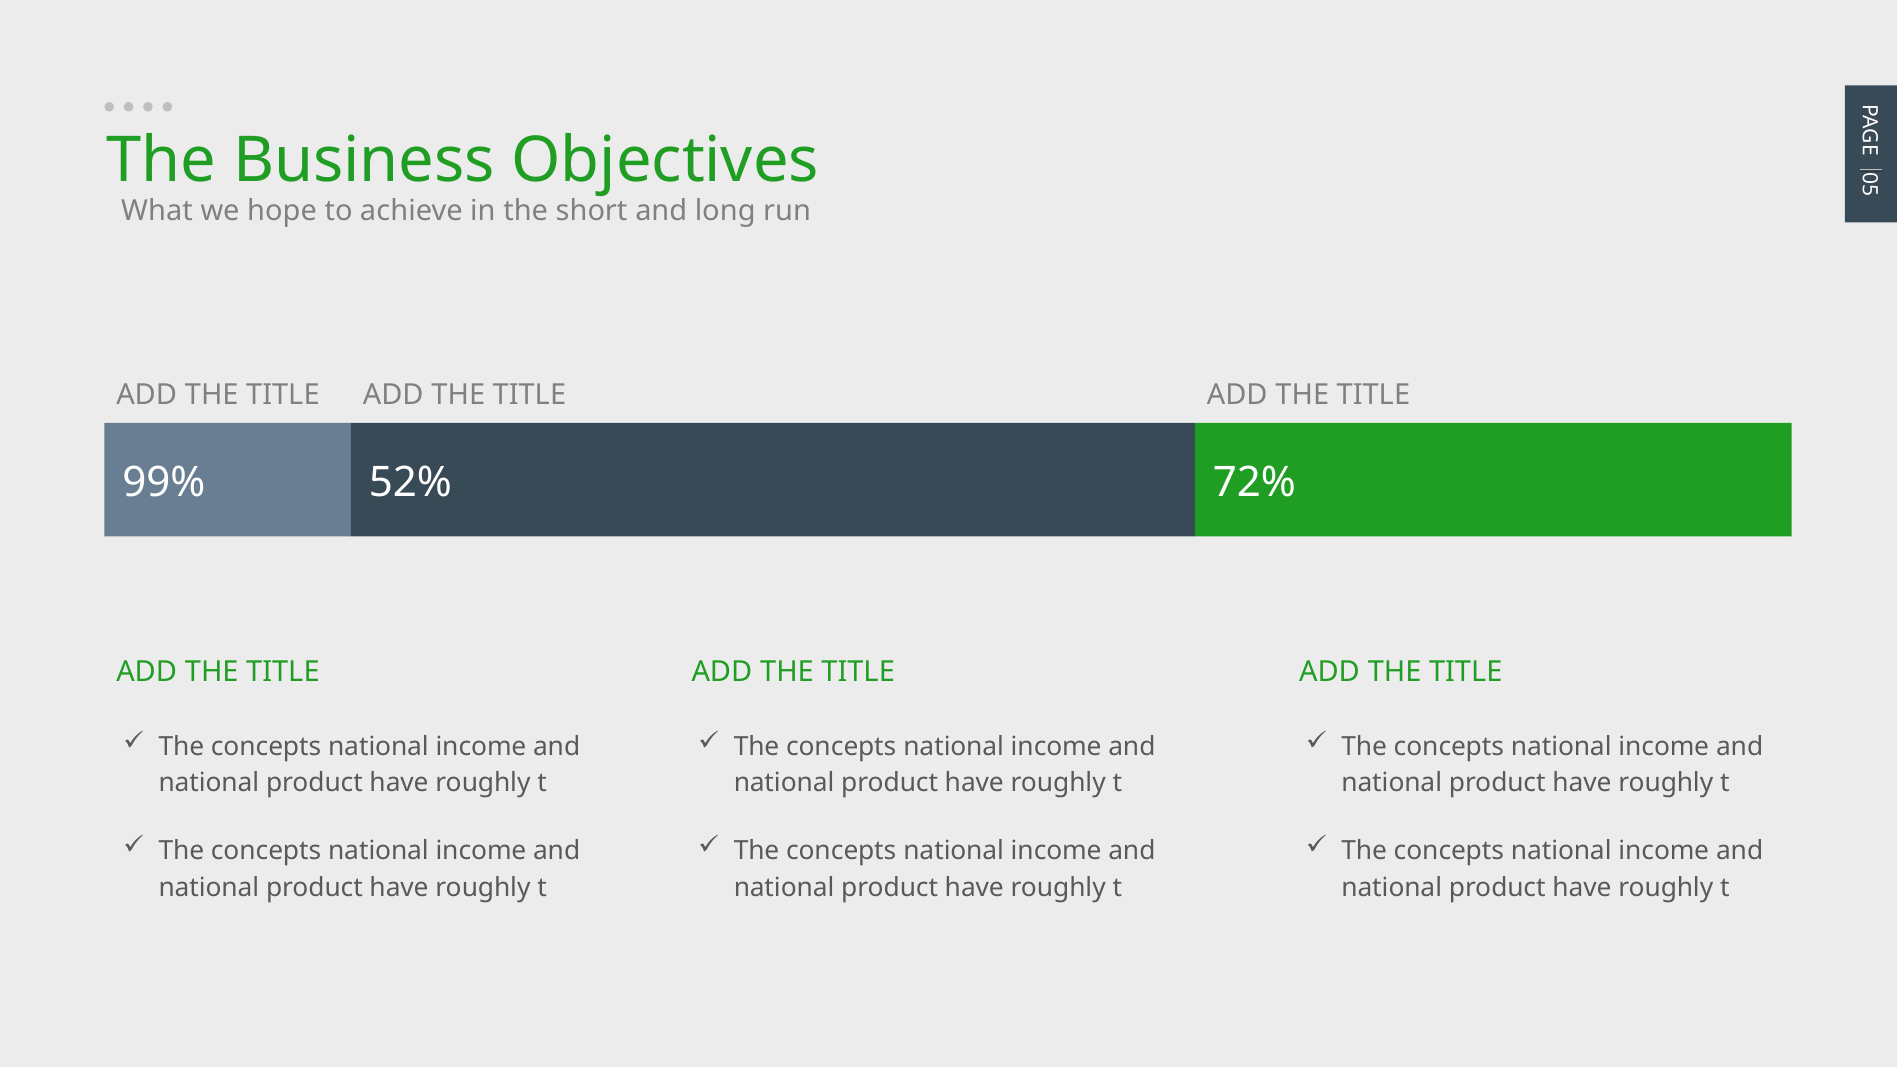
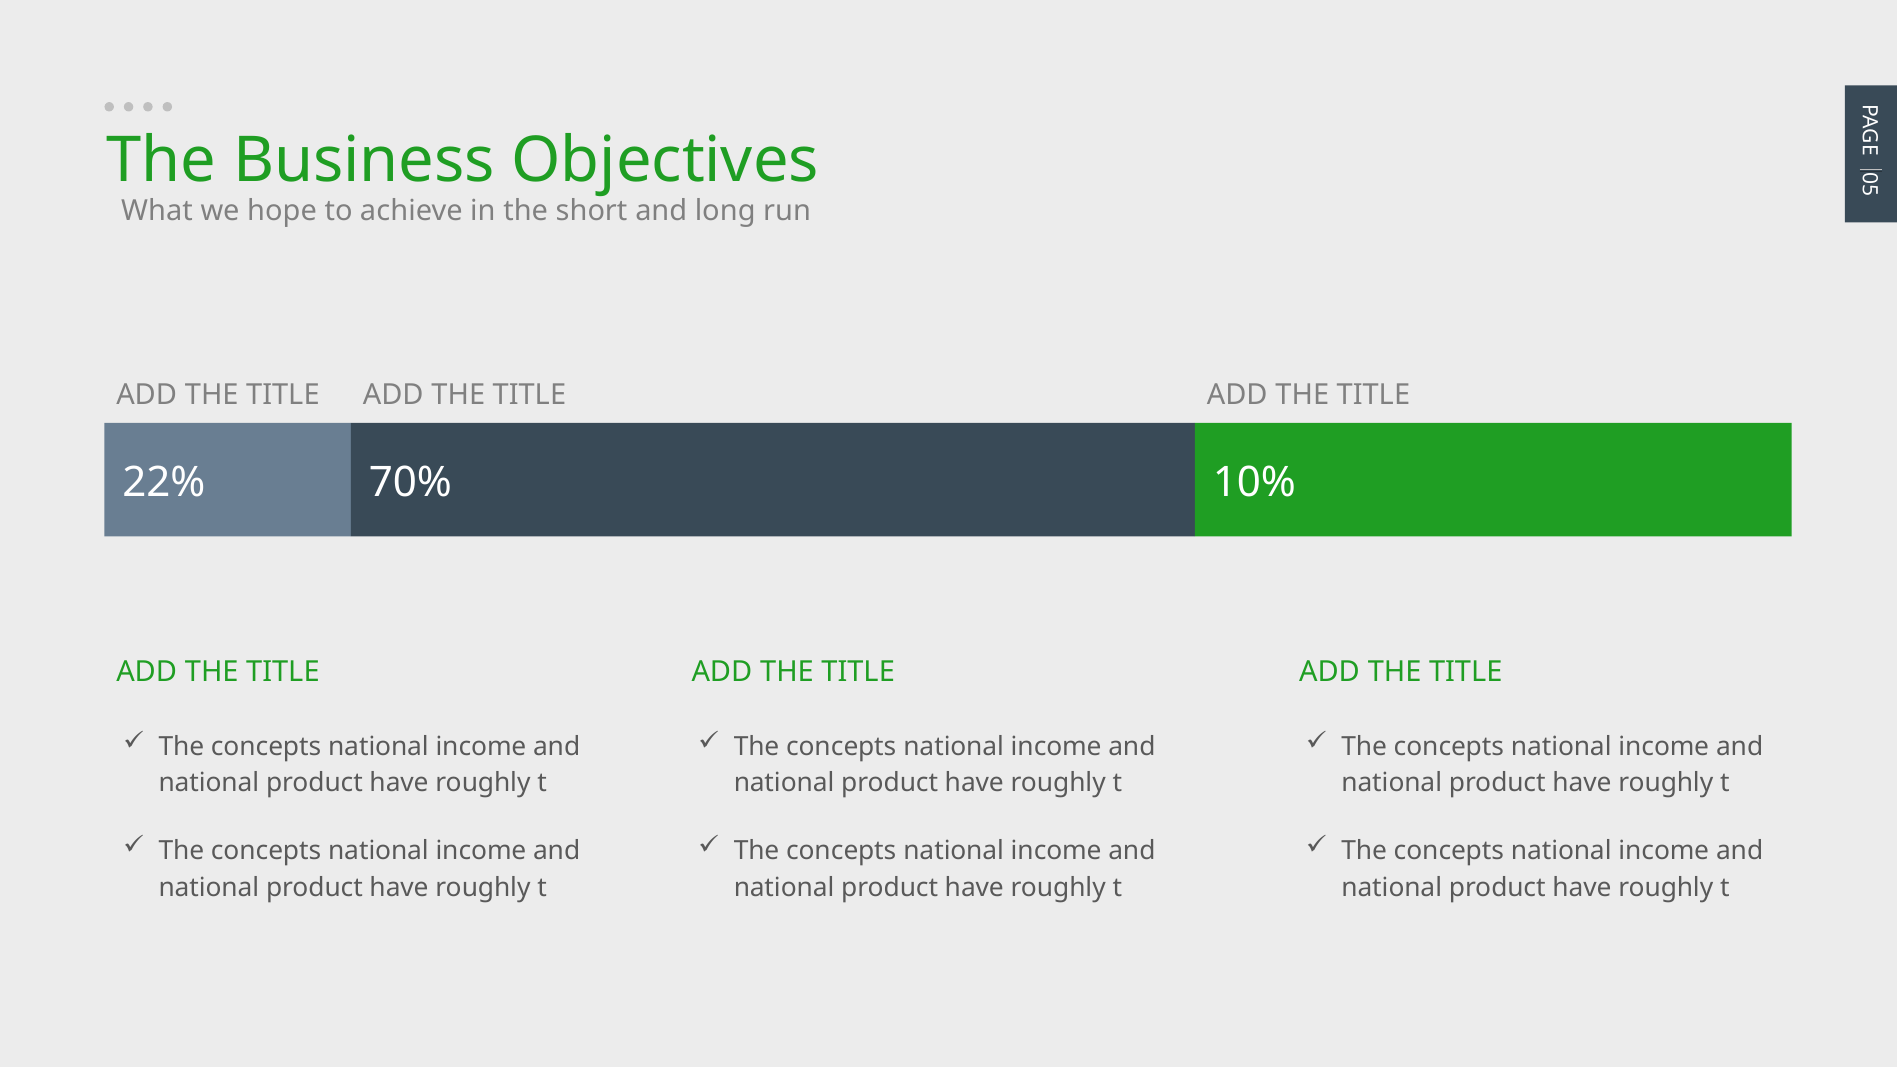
99%: 99% -> 22% (164, 482)
52%: 52% -> 70% (410, 482)
72%: 72% -> 10% (1254, 482)
